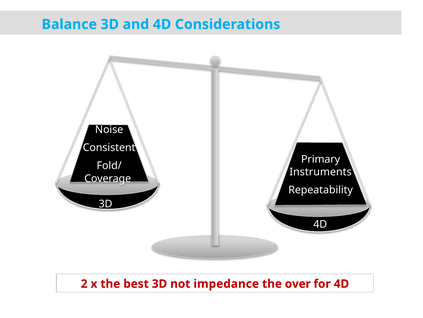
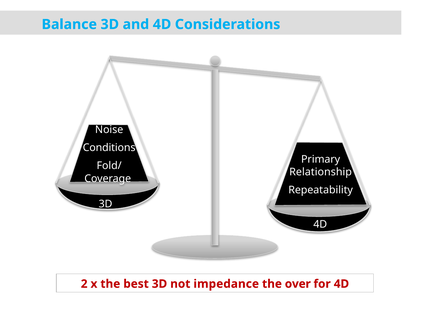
Consistent: Consistent -> Conditions (109, 147)
Instruments: Instruments -> Relationship (321, 172)
